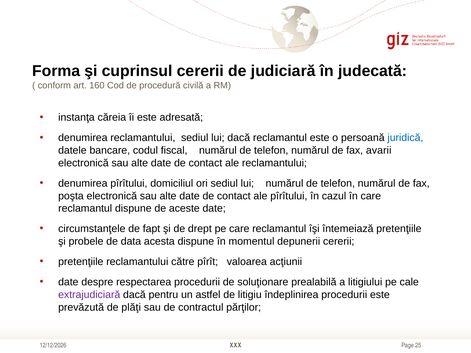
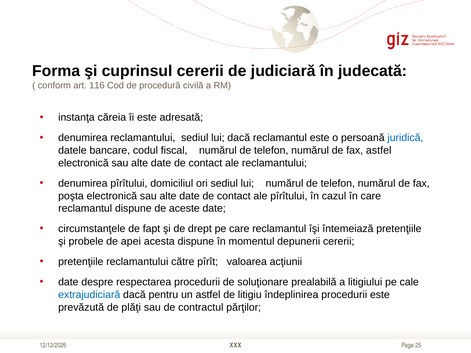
160: 160 -> 116 (97, 85)
fax avarii: avarii -> astfel (379, 151)
data: data -> apei (131, 242)
extrajudiciară colour: purple -> blue (89, 295)
